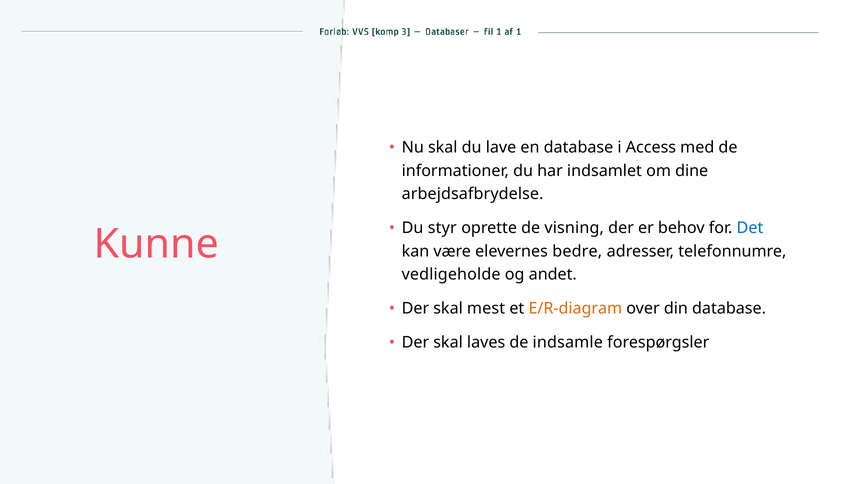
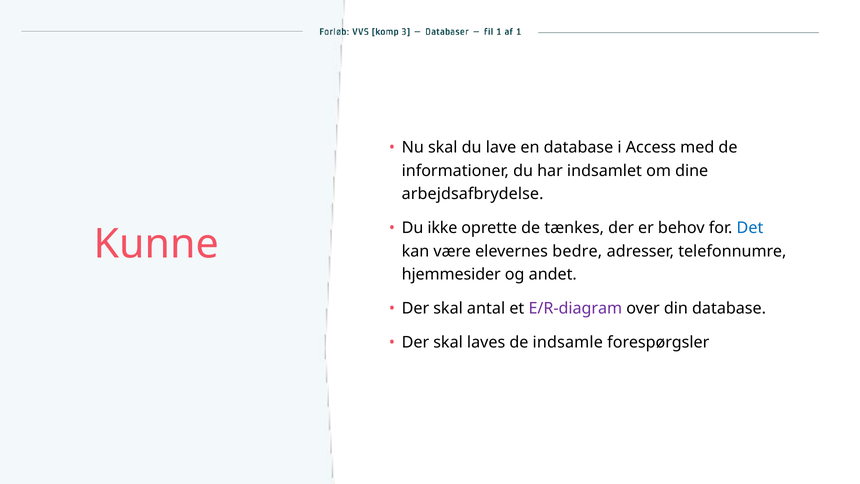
styr: styr -> ikke (442, 228)
visning: visning -> tænkes (574, 228)
vedligeholde: vedligeholde -> hjemmesider (451, 274)
mest: mest -> antal (486, 308)
E/R-diagram colour: orange -> purple (575, 308)
